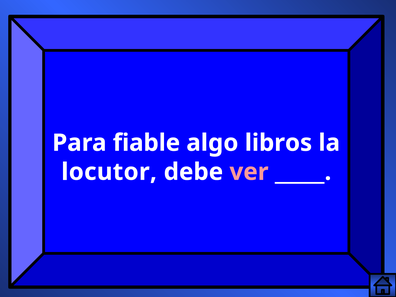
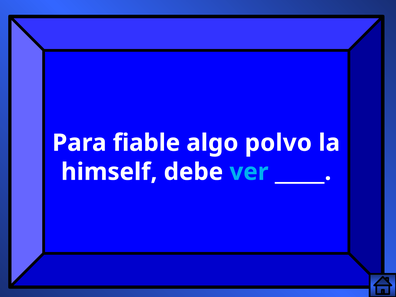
libros: libros -> polvo (278, 143)
locutor: locutor -> himself (109, 172)
ver colour: pink -> light blue (249, 172)
